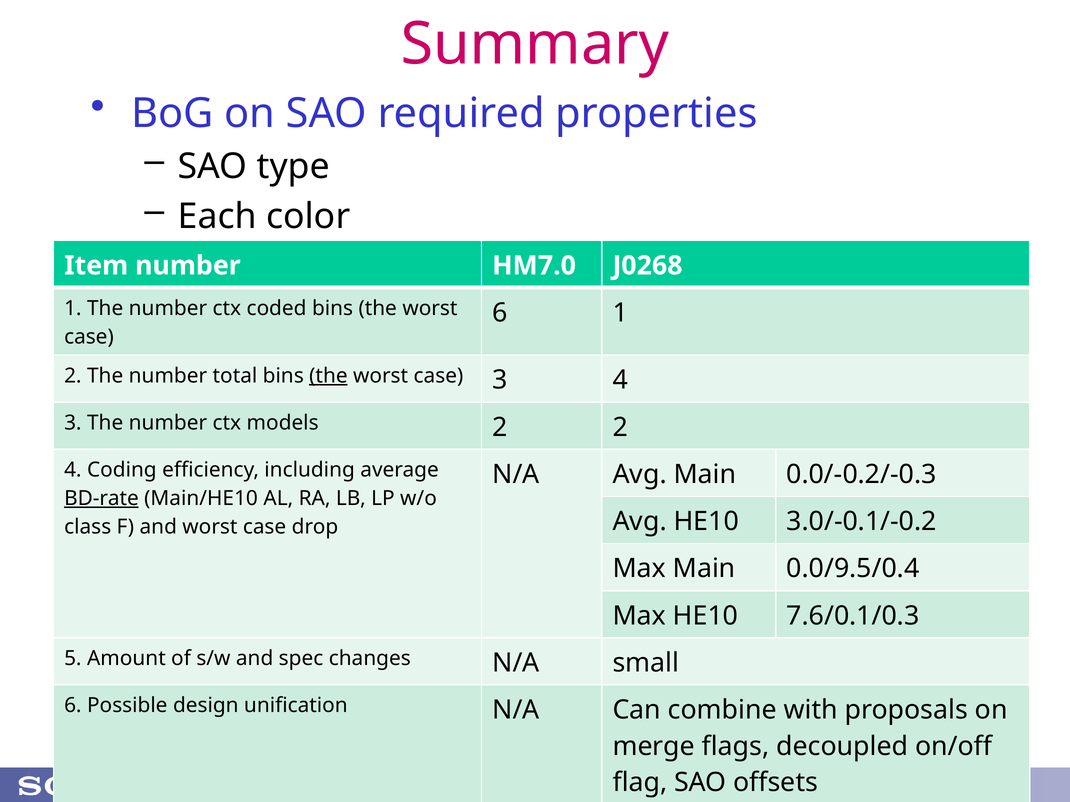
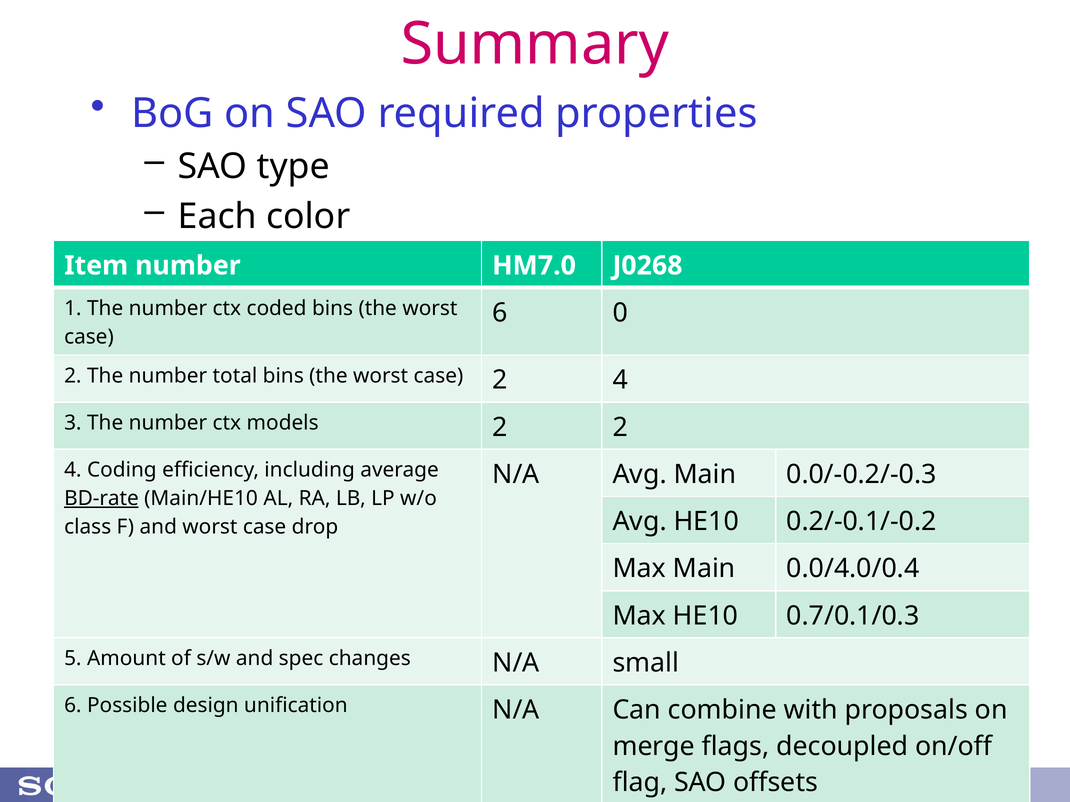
6 1: 1 -> 0 (620, 313)
the underline: present -> none (328, 376)
case 3: 3 -> 2 (500, 380)
3.0/-0.1/-0.2: 3.0/-0.1/-0.2 -> 0.2/-0.1/-0.2 (861, 522)
0.0/9.5/0.4: 0.0/9.5/0.4 -> 0.0/4.0/0.4 (853, 569)
7.6/0.1/0.3: 7.6/0.1/0.3 -> 0.7/0.1/0.3 (853, 616)
